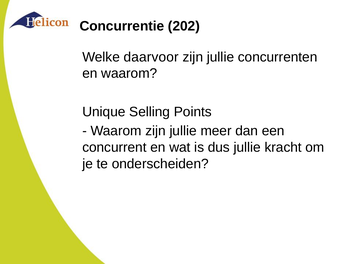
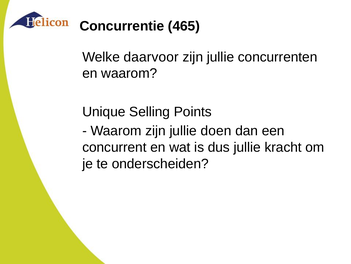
202: 202 -> 465 (184, 26)
meer: meer -> doen (216, 131)
